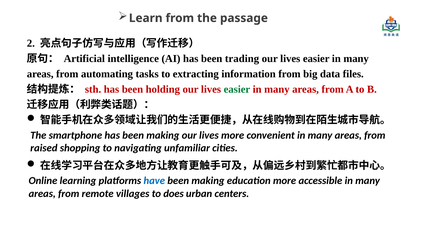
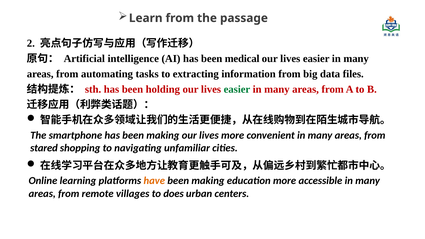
trading: trading -> medical (242, 59)
raised: raised -> stared (44, 148)
have colour: blue -> orange (154, 181)
